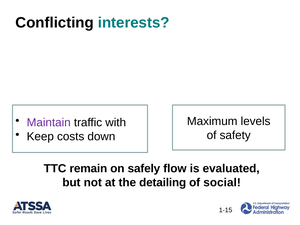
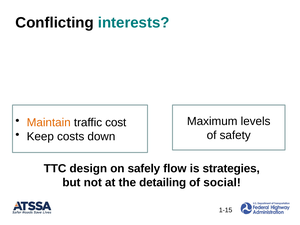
Maintain colour: purple -> orange (49, 123)
with: with -> cost (116, 123)
remain: remain -> design (88, 169)
evaluated: evaluated -> strategies (231, 169)
